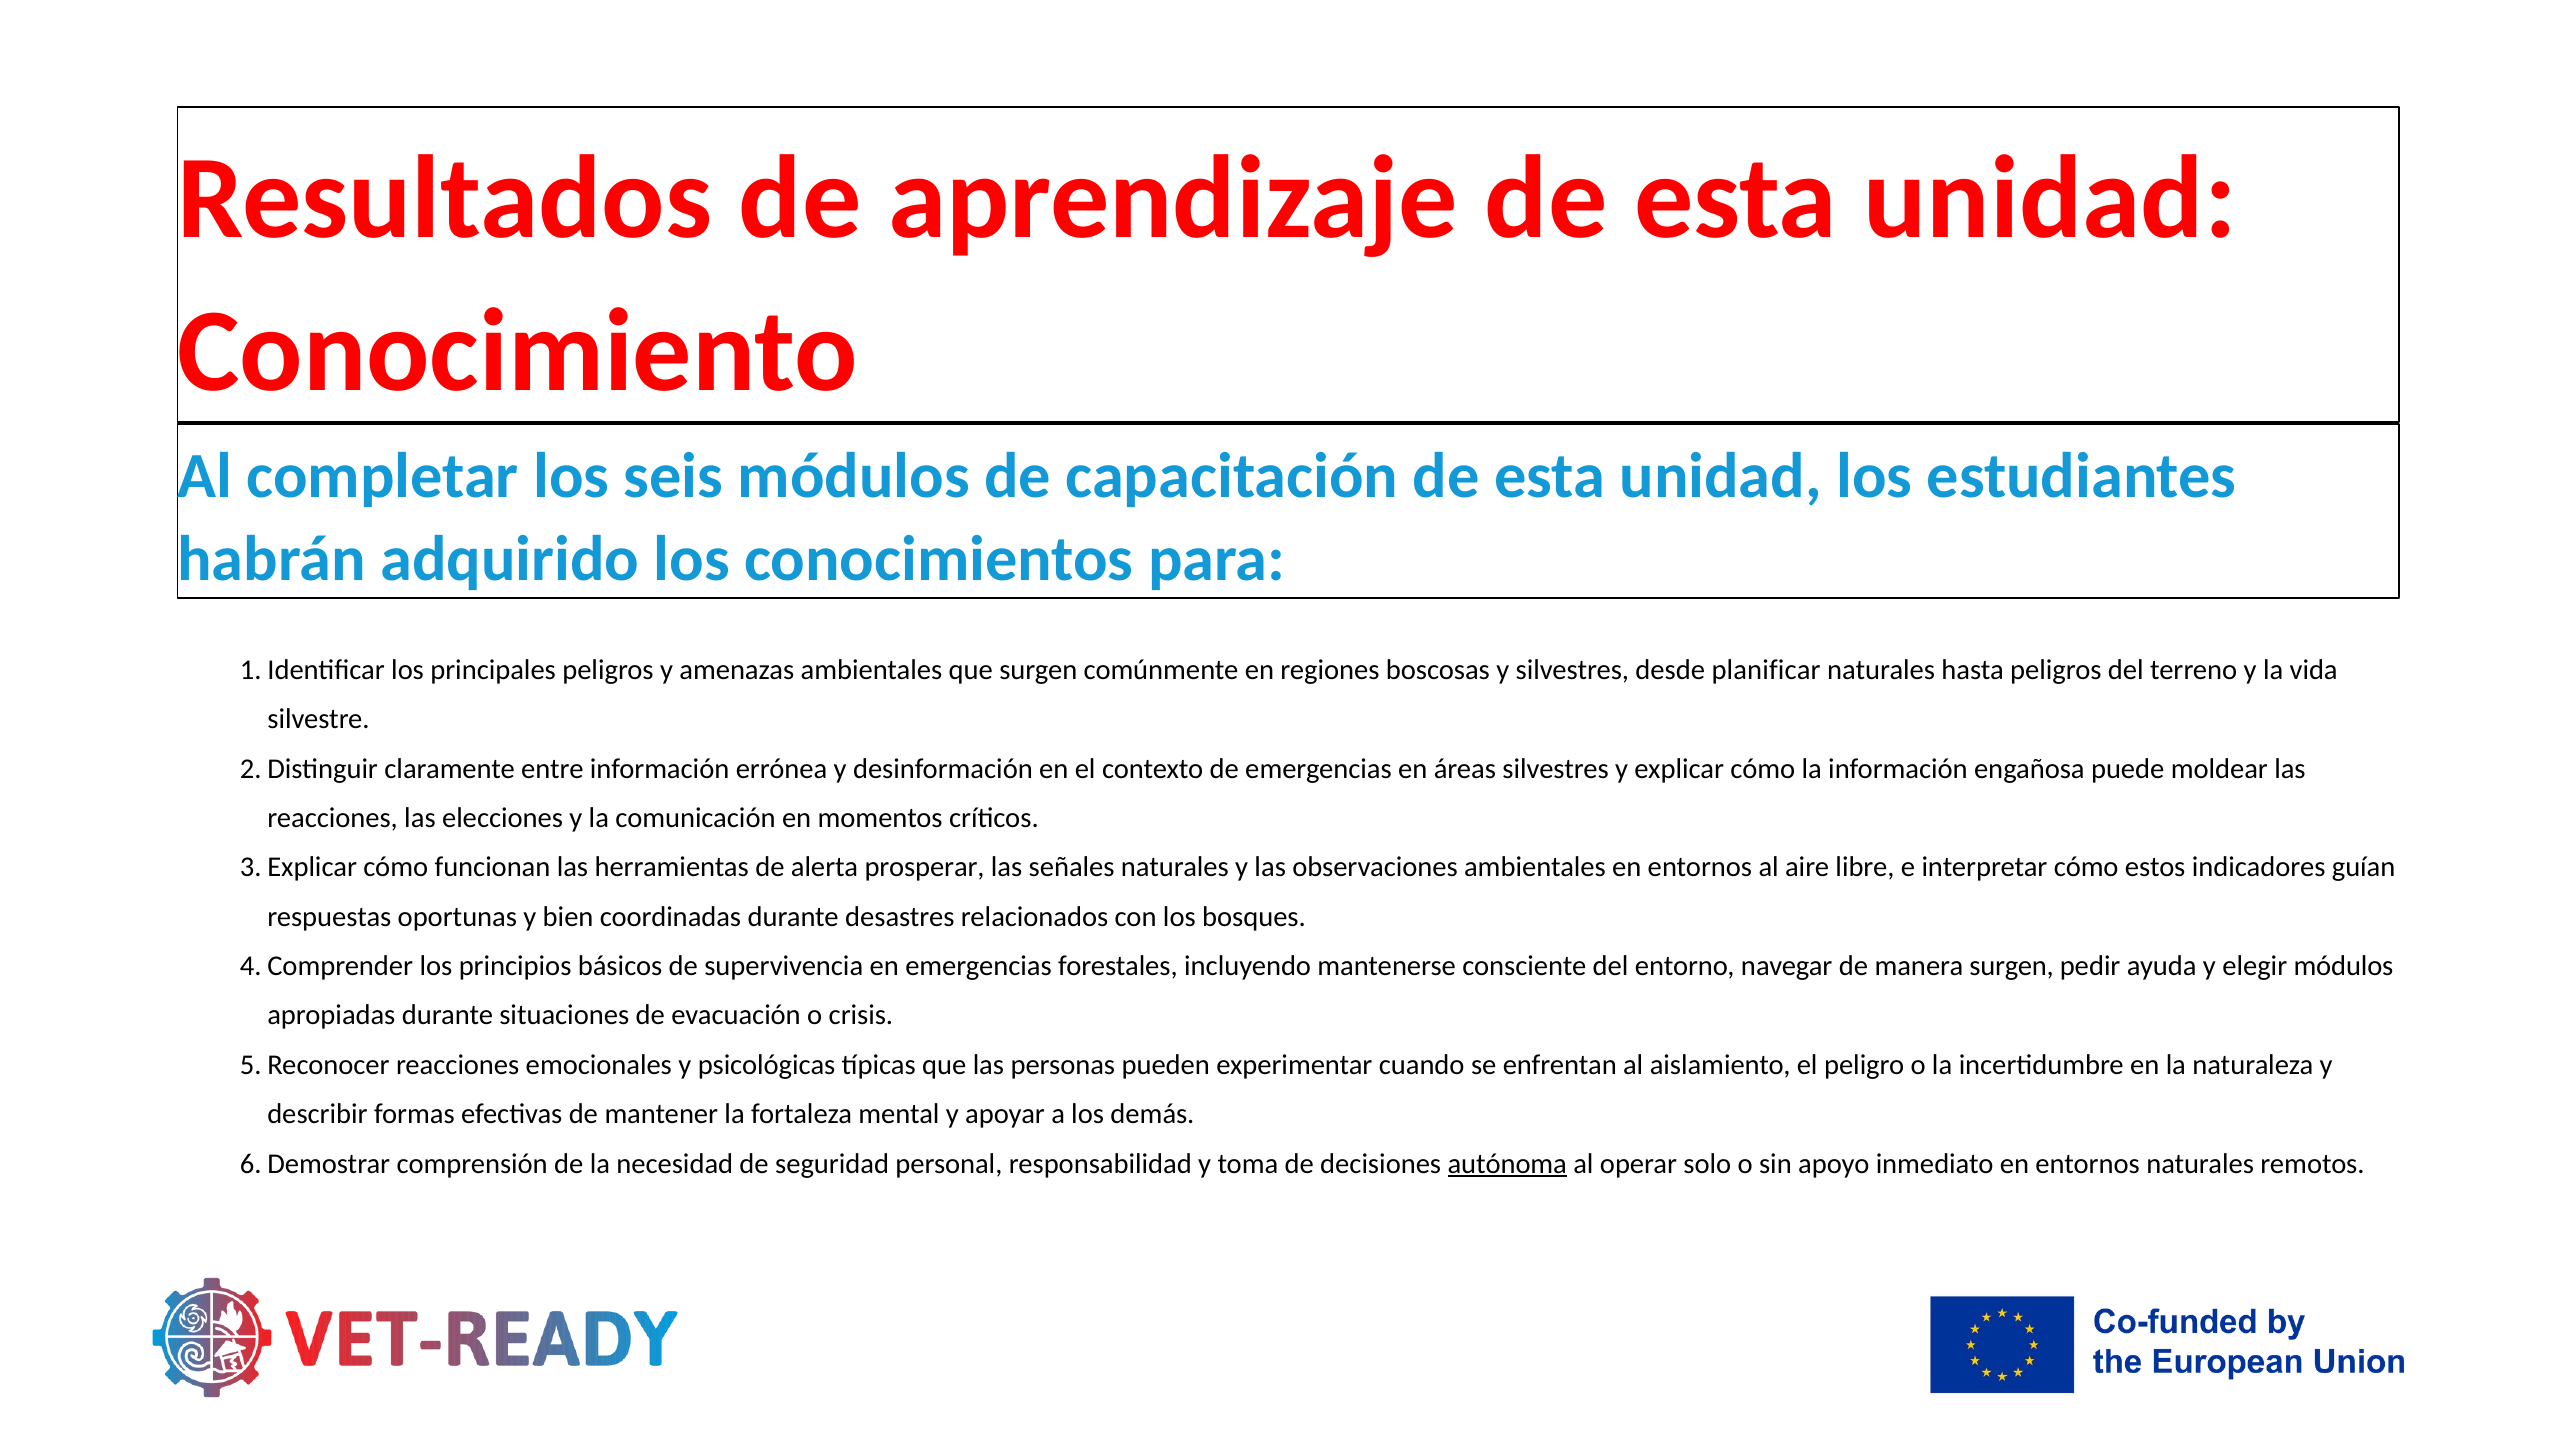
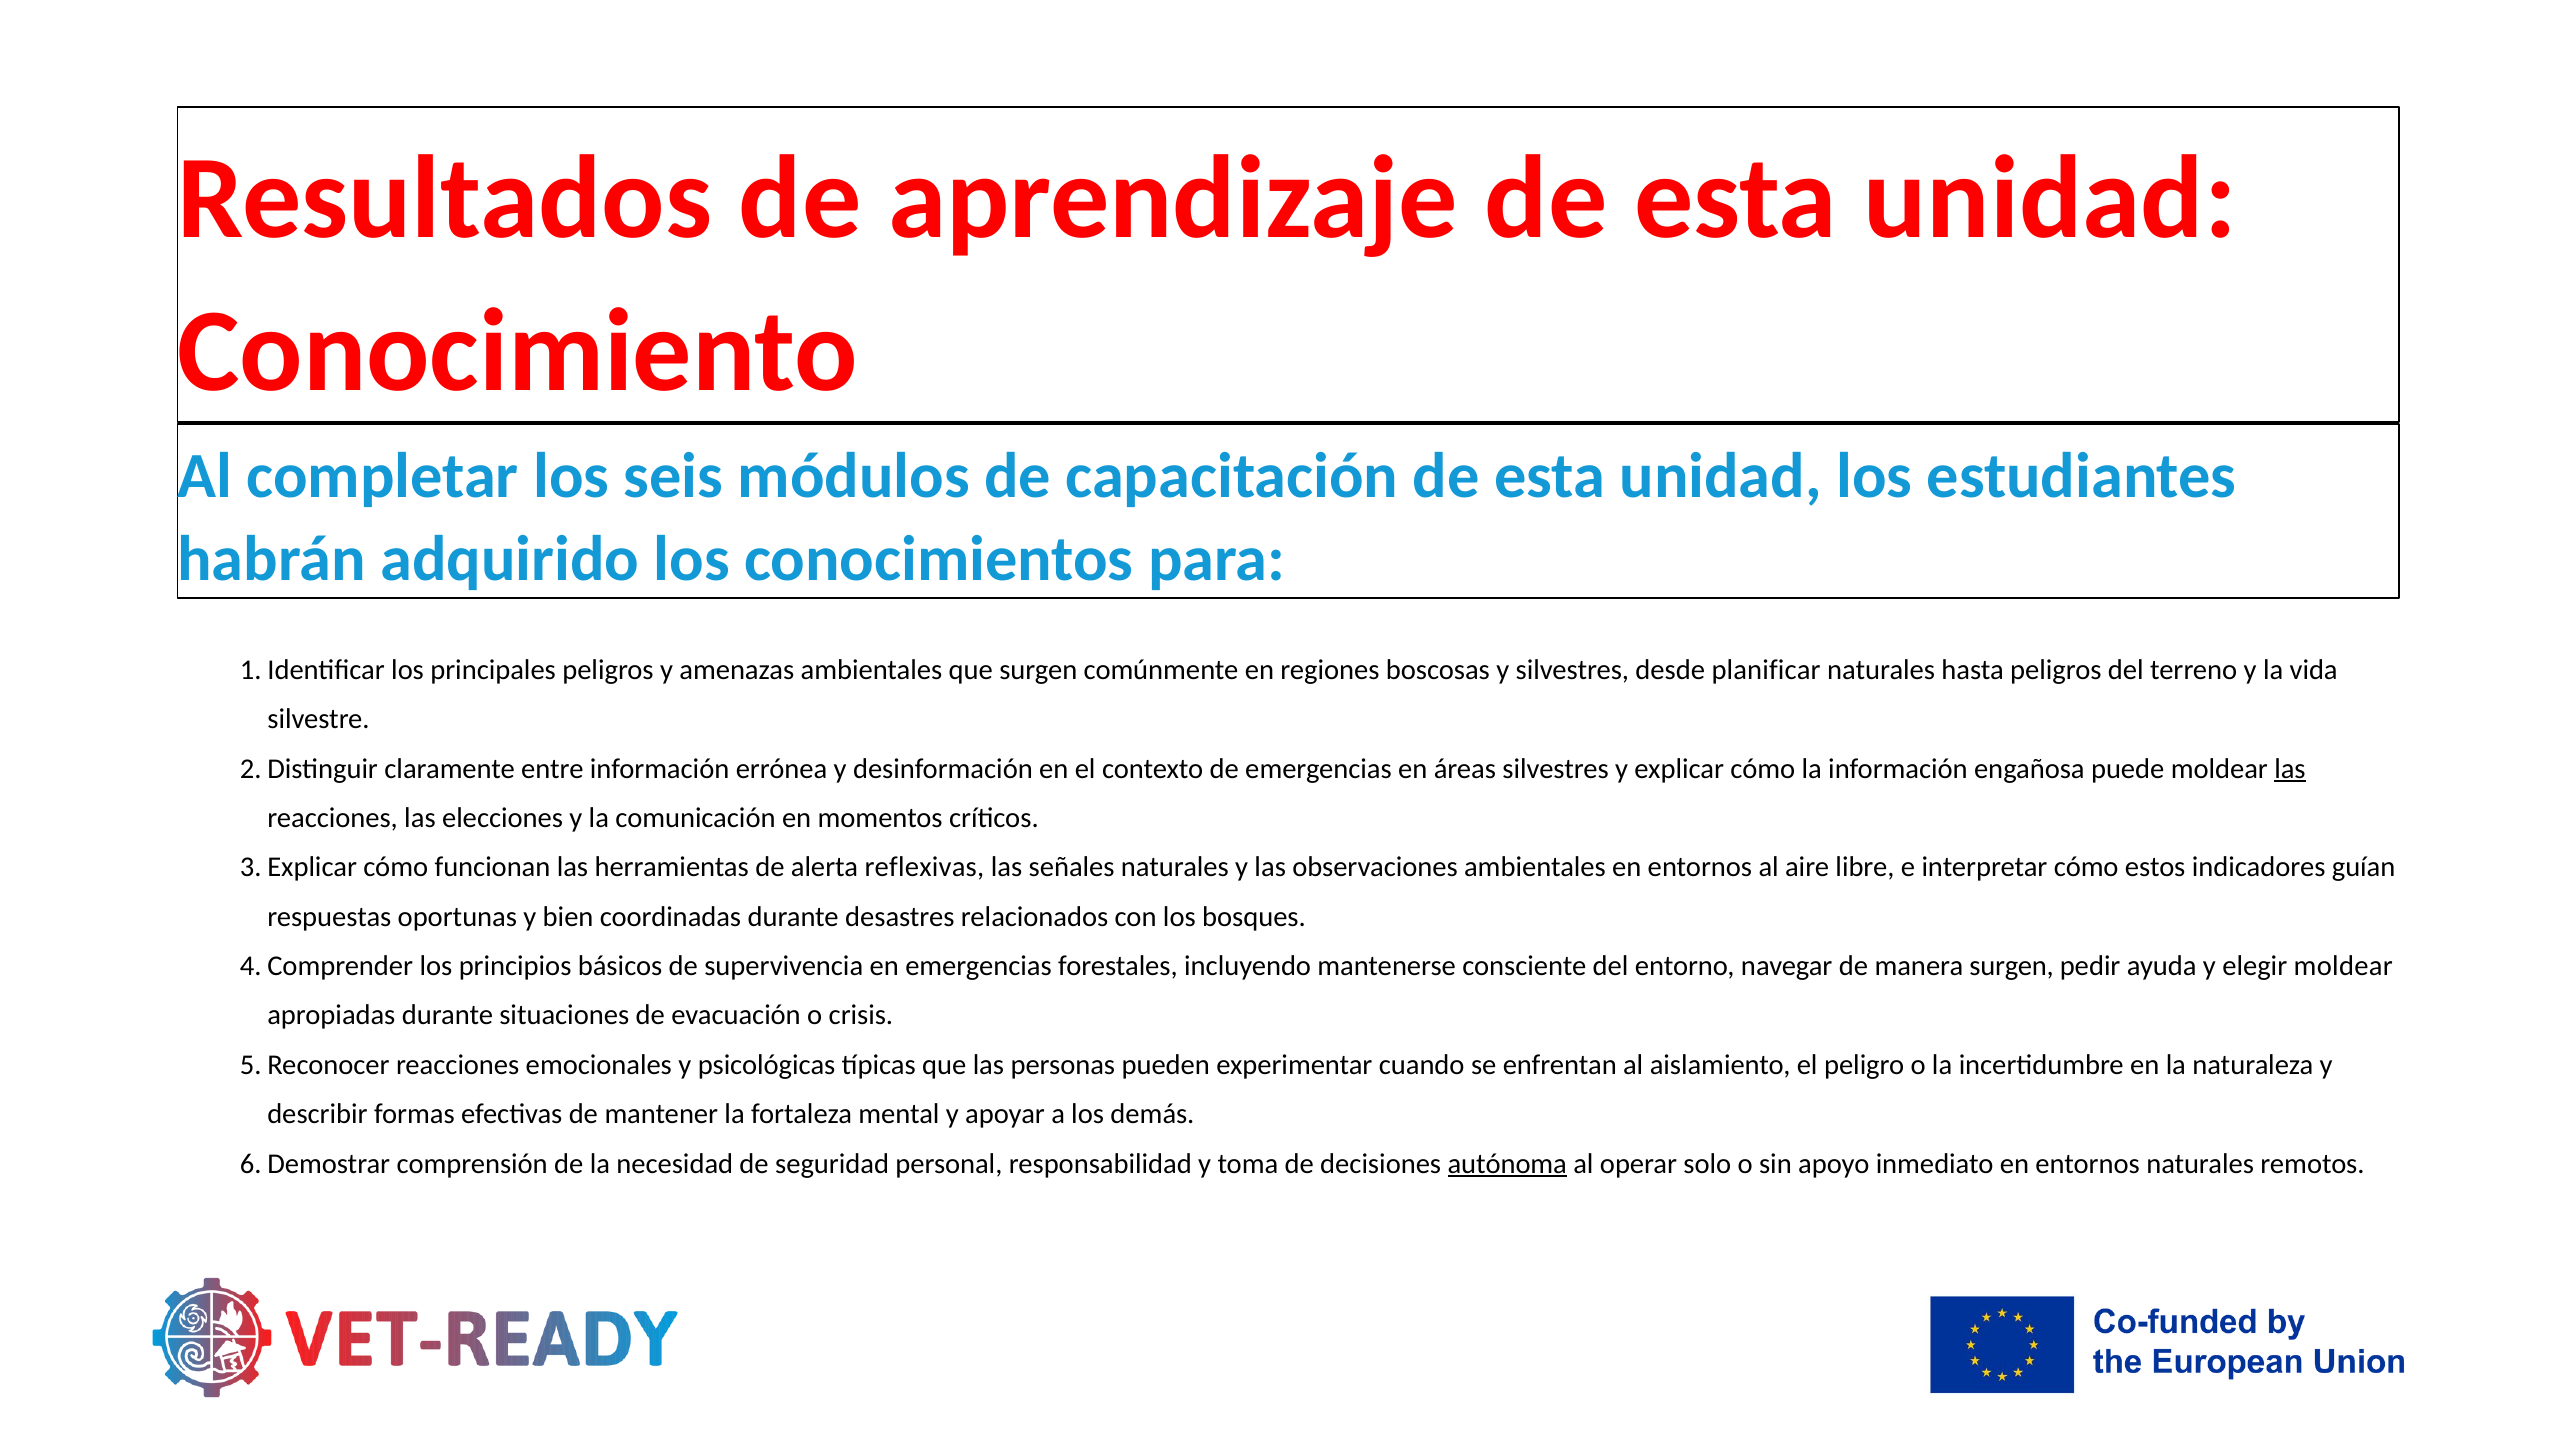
las underline: none -> present (2290, 769)
prosperar: prosperar -> reflexivas (924, 867)
elegir módulos: módulos -> moldear (2343, 966)
